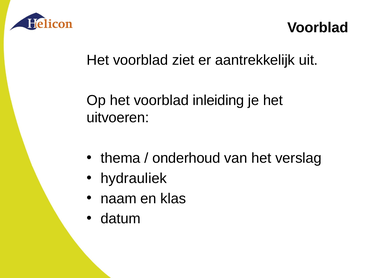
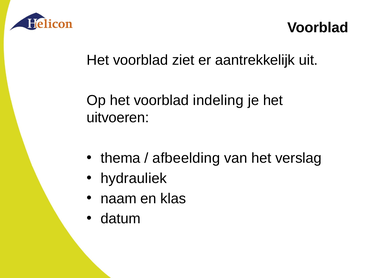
inleiding: inleiding -> indeling (218, 100)
onderhoud: onderhoud -> afbeelding (186, 158)
